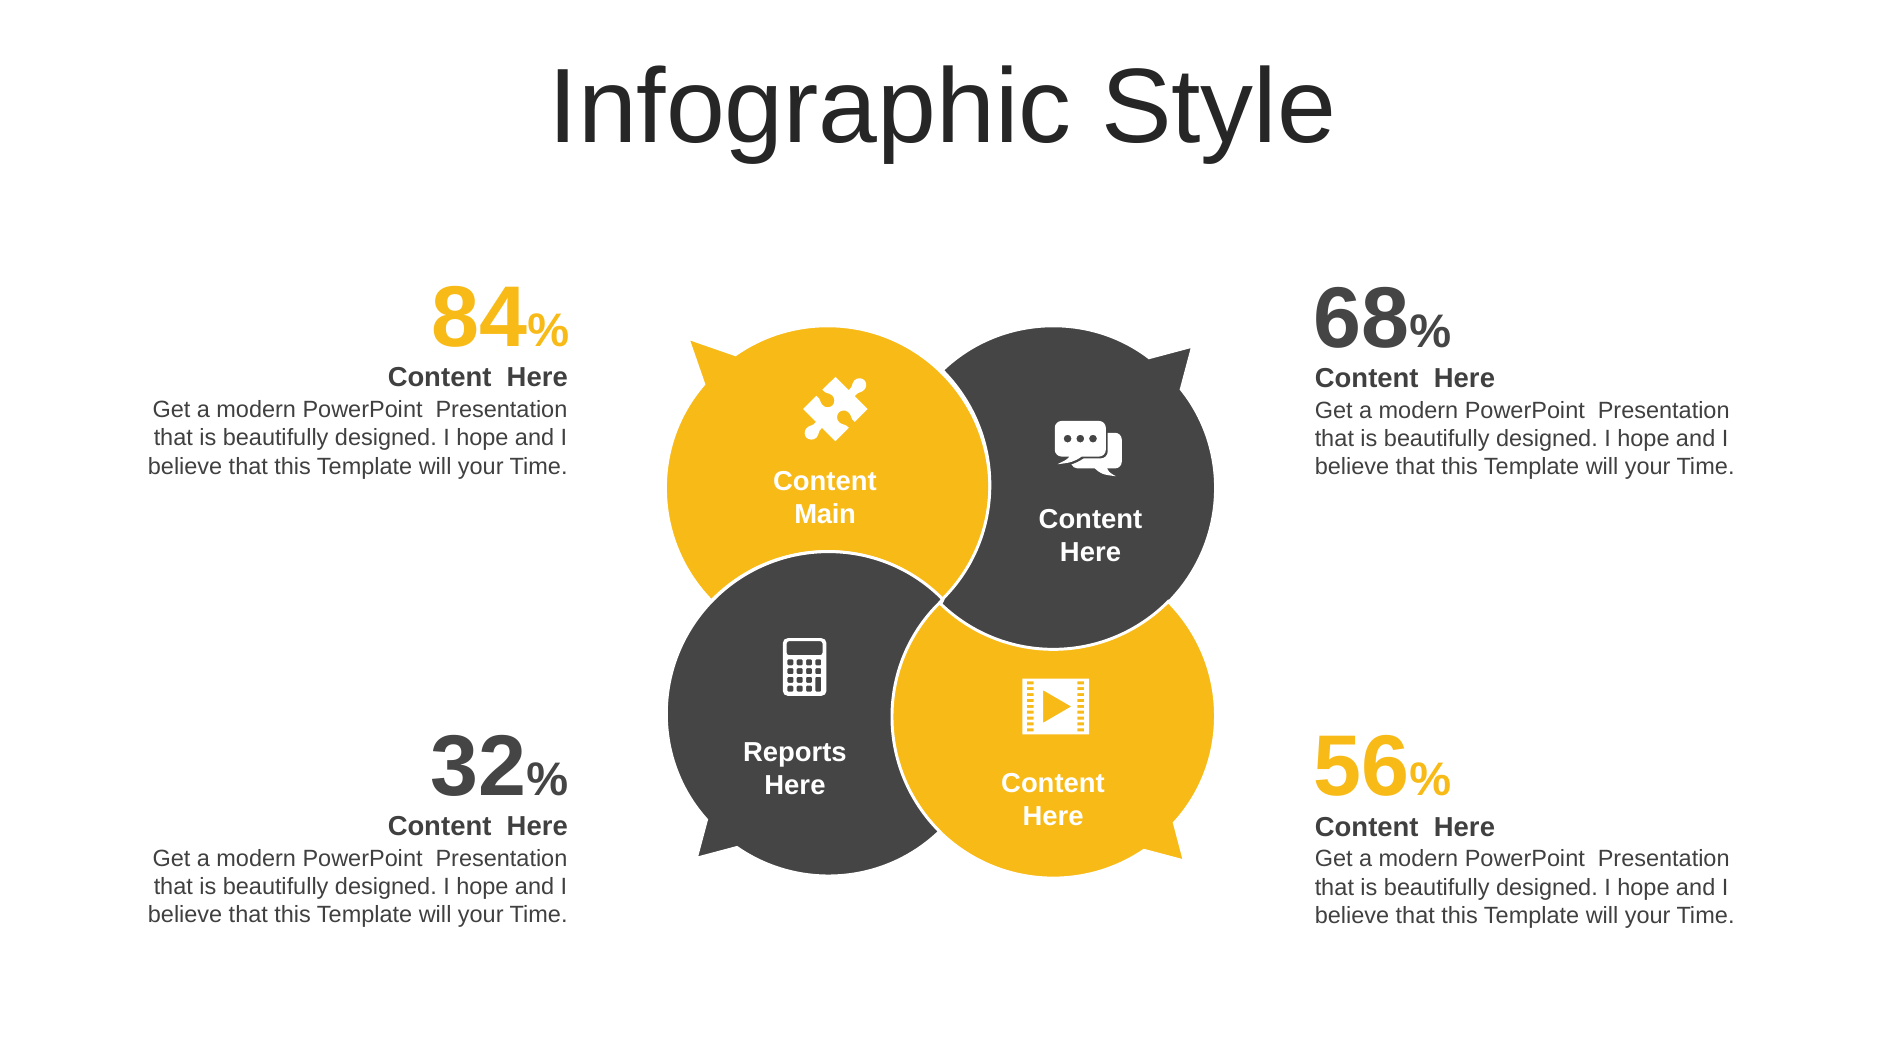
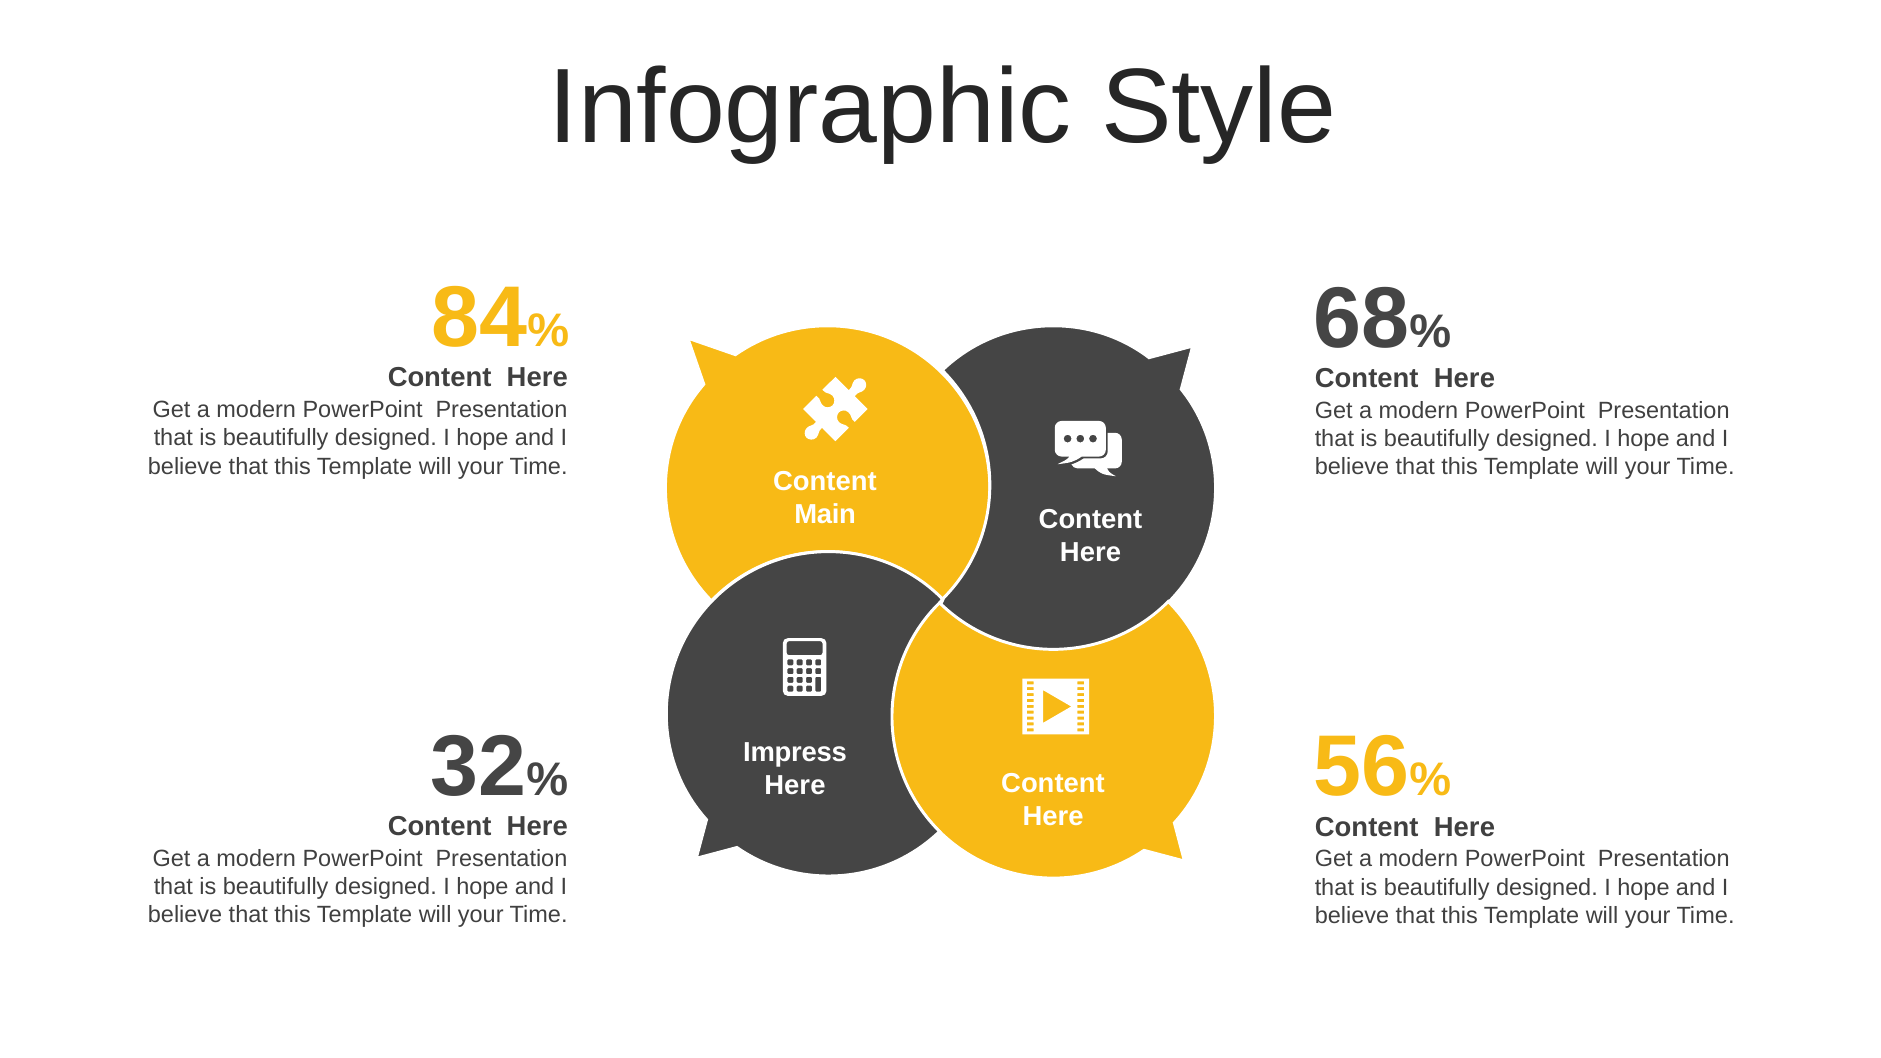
Reports: Reports -> Impress (795, 752)
